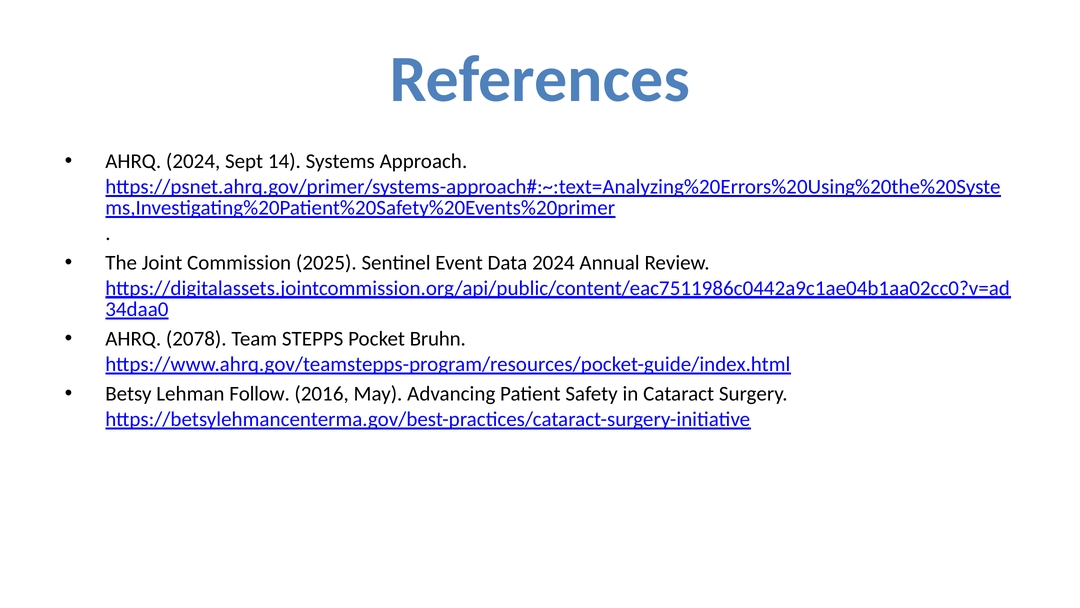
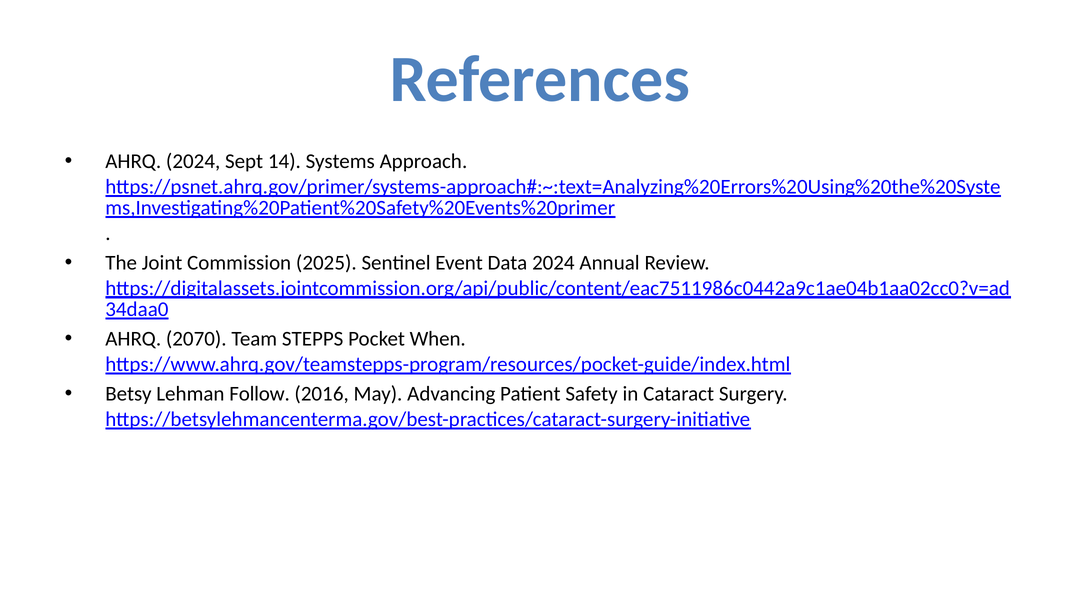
2078: 2078 -> 2070 (196, 339)
Bruhn: Bruhn -> When (438, 339)
